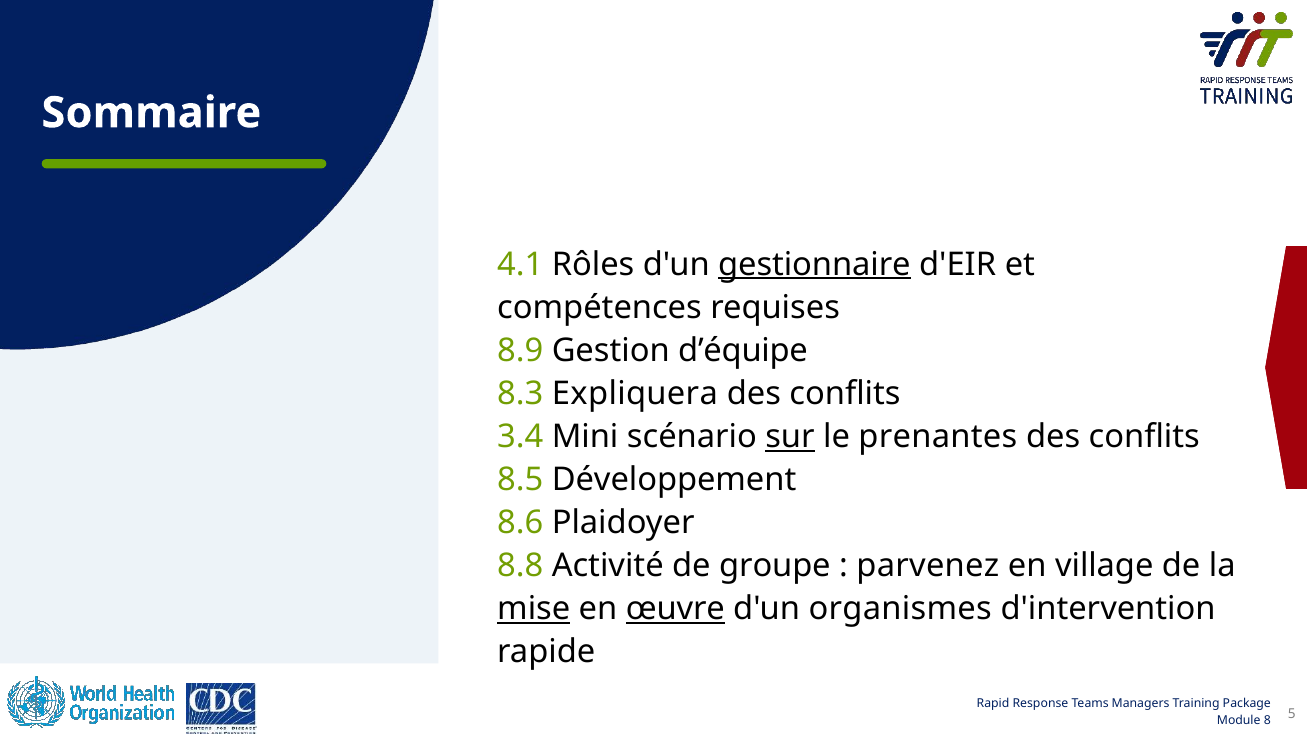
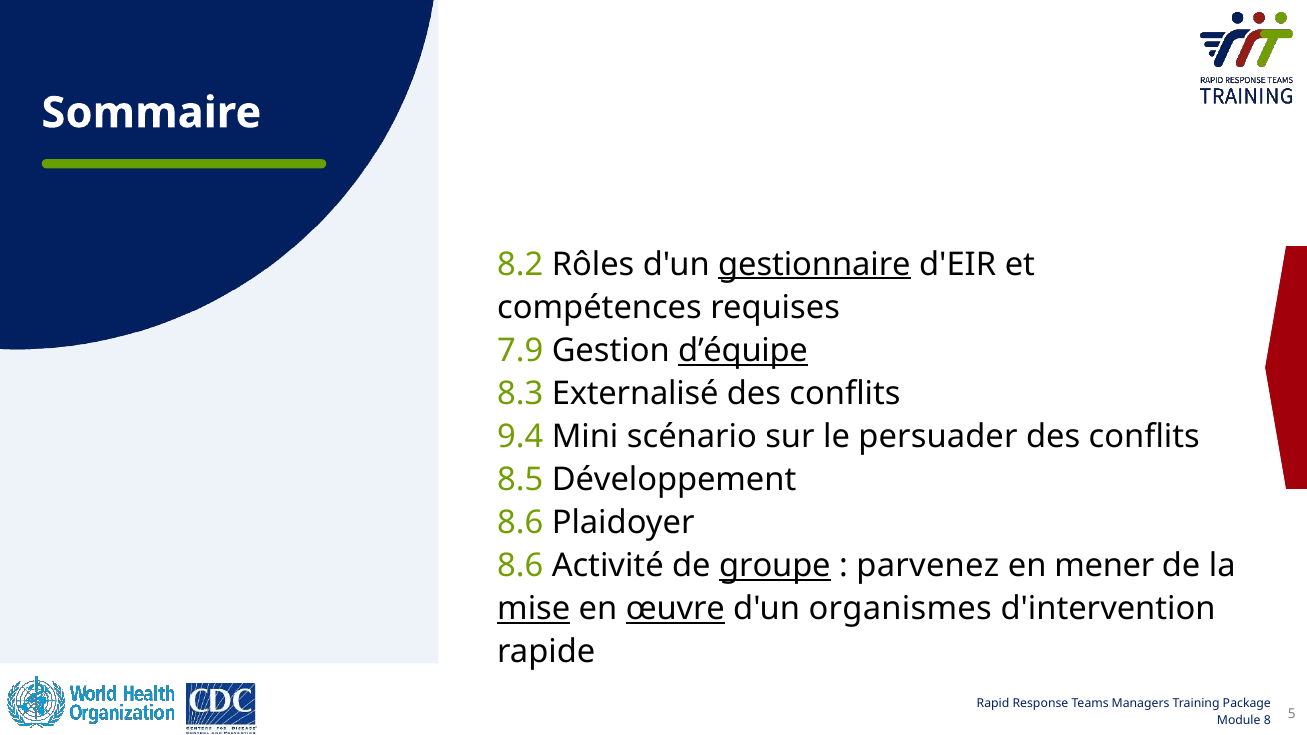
4.1: 4.1 -> 8.2 (520, 264)
8.9: 8.9 -> 7.9 (520, 351)
d’équipe underline: none -> present (743, 351)
Expliquera: Expliquera -> Externalisé (635, 394)
3.4: 3.4 -> 9.4 (520, 437)
sur underline: present -> none (790, 437)
prenantes: prenantes -> persuader (938, 437)
8.8: 8.8 -> 8.6 (520, 566)
groupe underline: none -> present (775, 566)
village: village -> mener (1104, 566)
